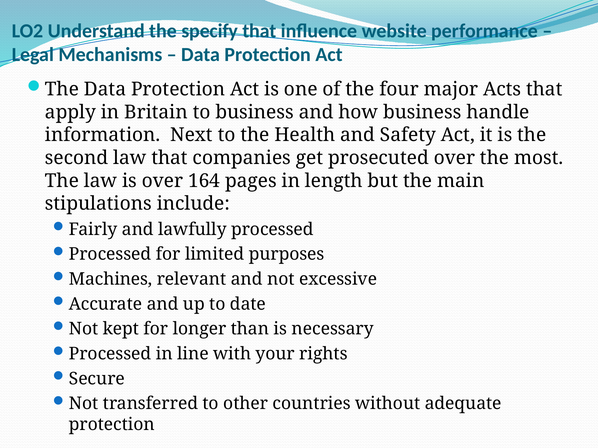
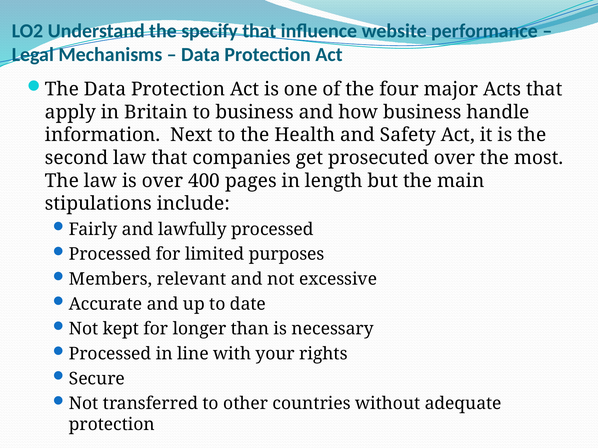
164: 164 -> 400 (204, 181)
Machines: Machines -> Members (111, 279)
